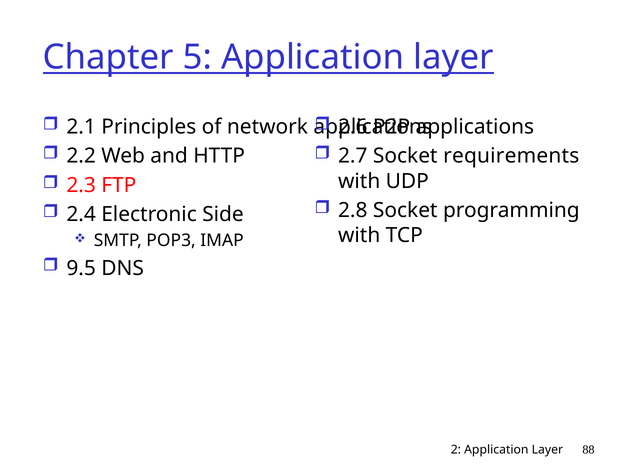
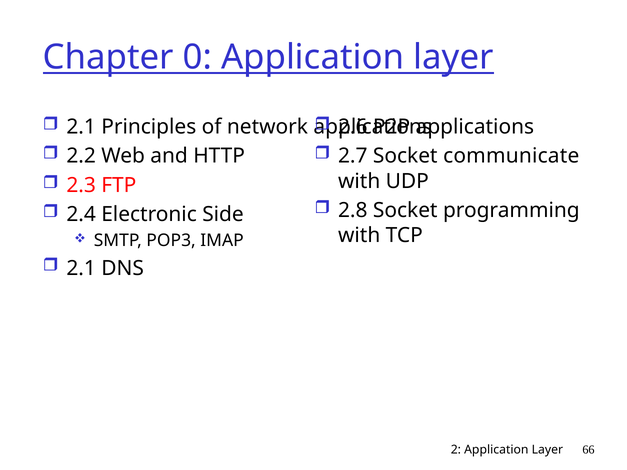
5: 5 -> 0 (197, 57)
requirements: requirements -> communicate (511, 156)
9.5: 9.5 -> 2.1 (81, 268)
88: 88 -> 66 (588, 450)
